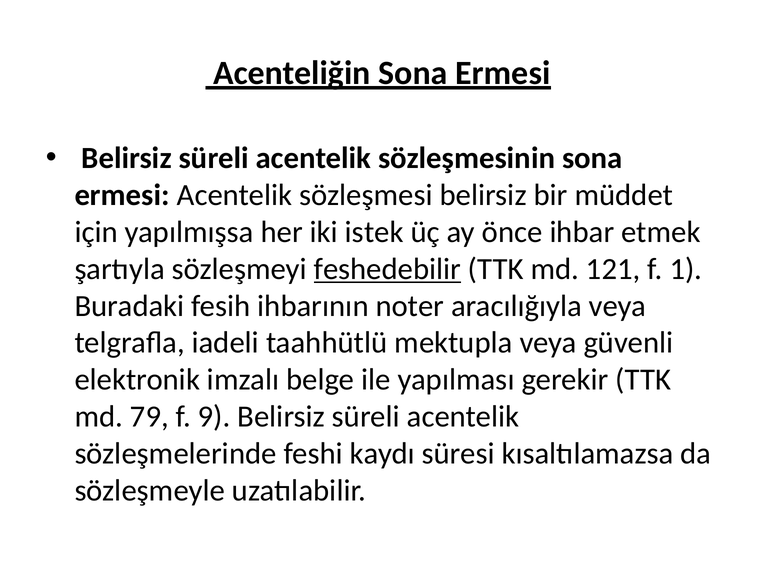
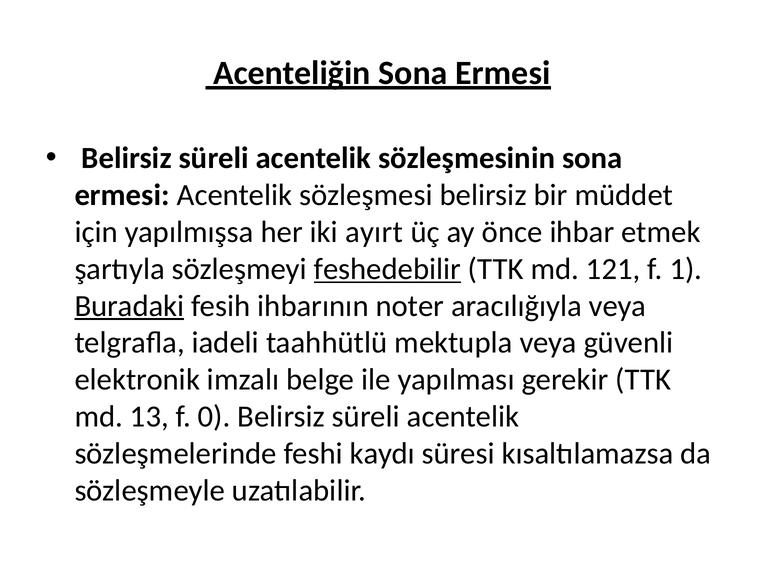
istek: istek -> ayırt (374, 232)
Buradaki underline: none -> present (129, 306)
79: 79 -> 13 (149, 417)
9: 9 -> 0 (214, 417)
